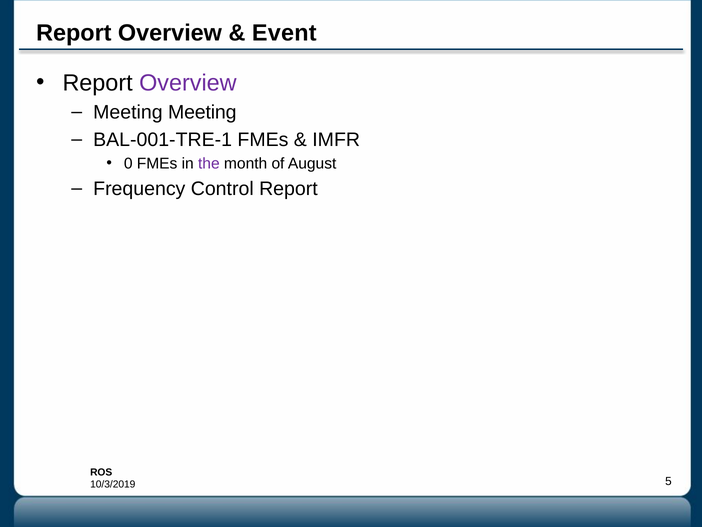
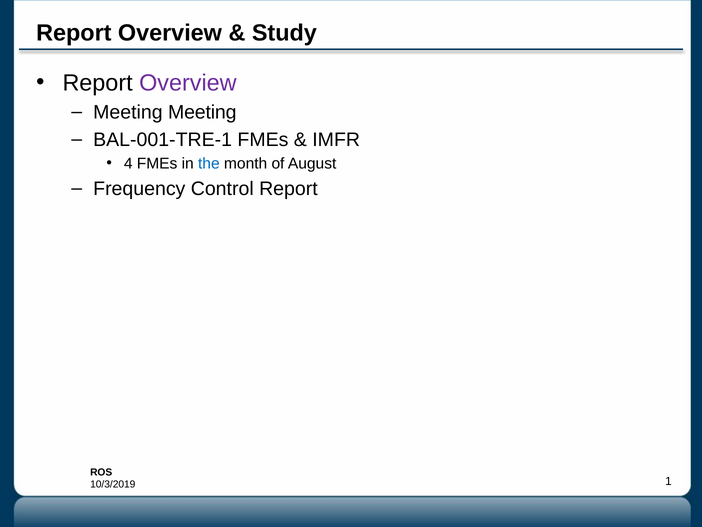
Event: Event -> Study (284, 33)
0: 0 -> 4 (128, 163)
the colour: purple -> blue (209, 163)
5: 5 -> 1 (668, 481)
